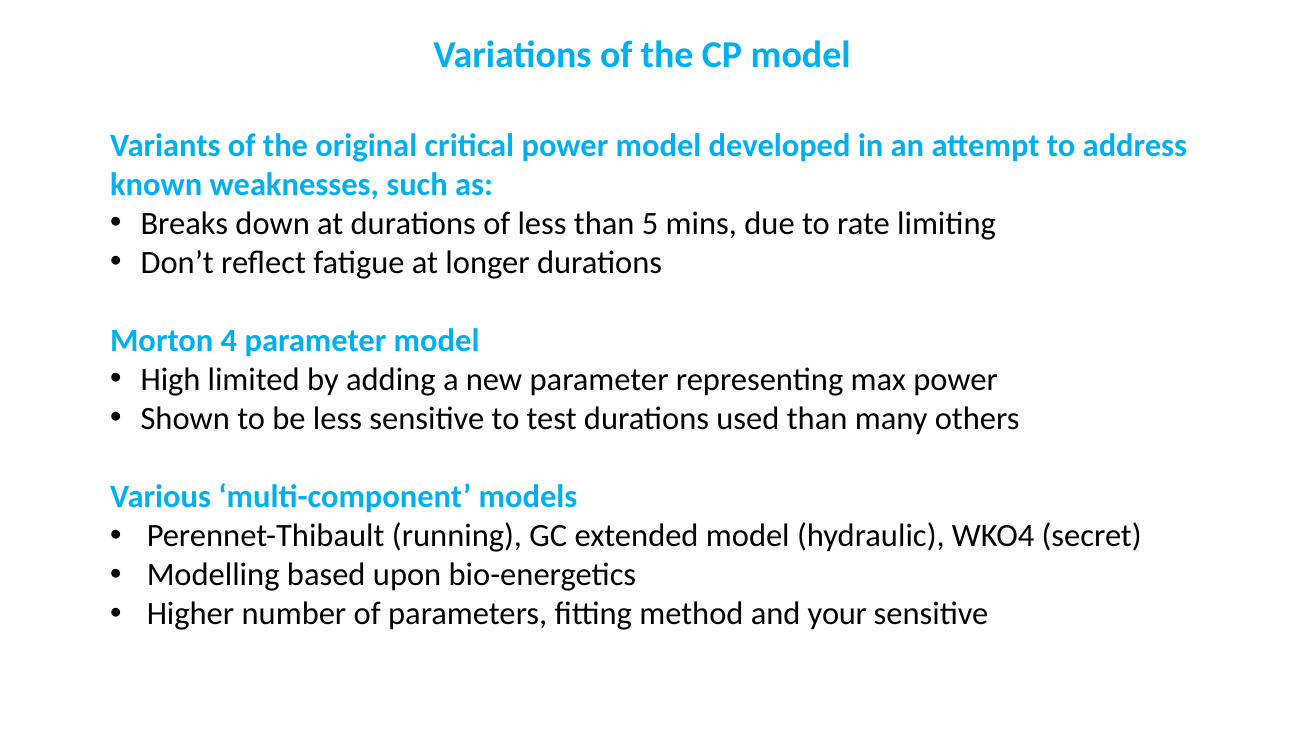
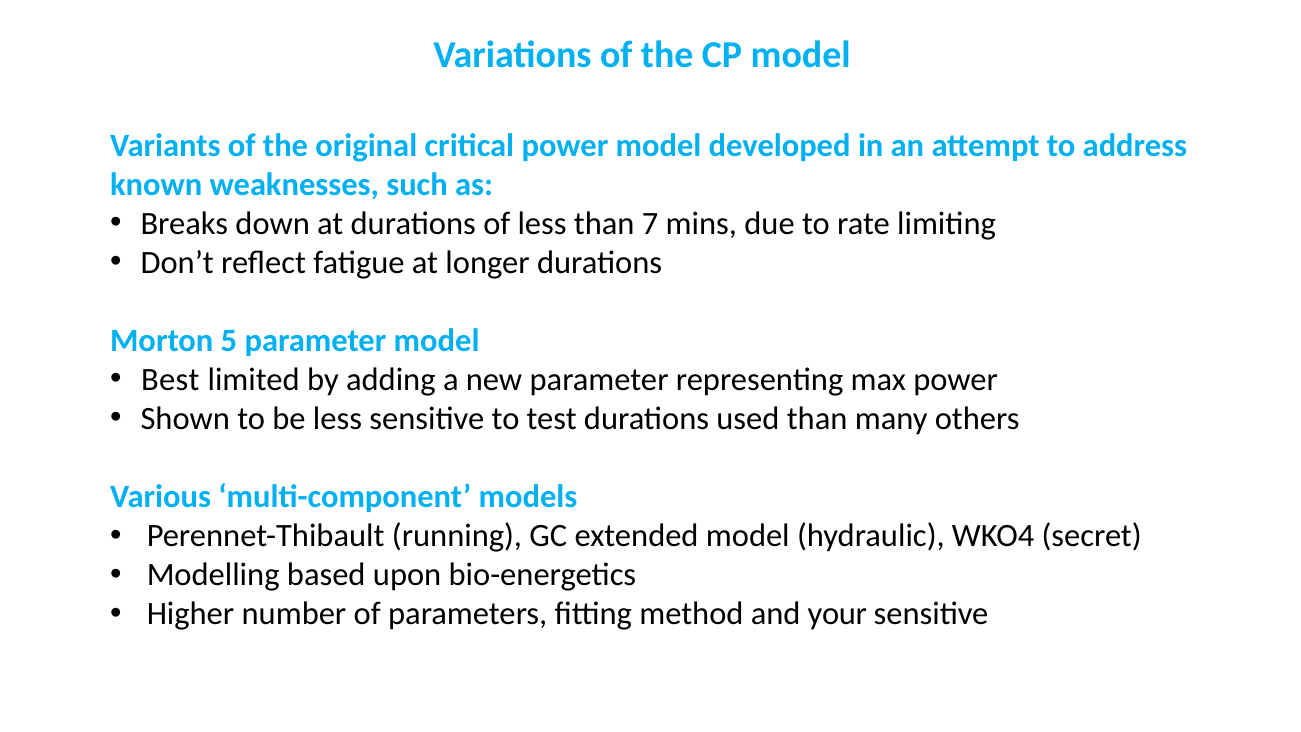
5: 5 -> 7 (650, 224)
4: 4 -> 5 (229, 341)
High: High -> Best (170, 380)
